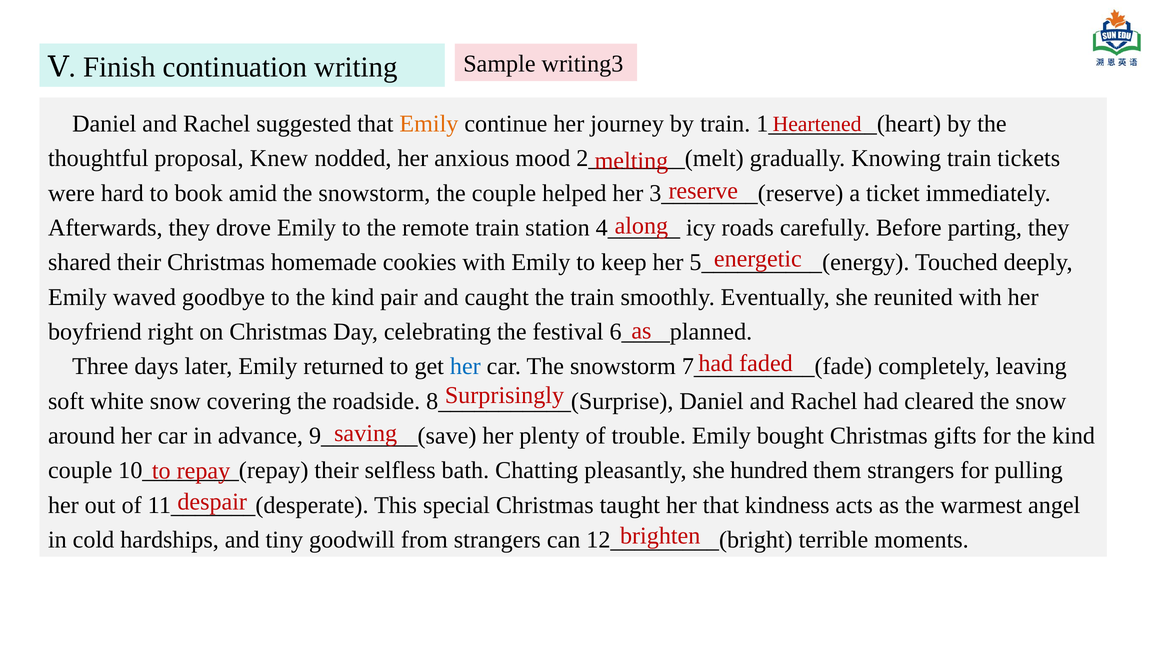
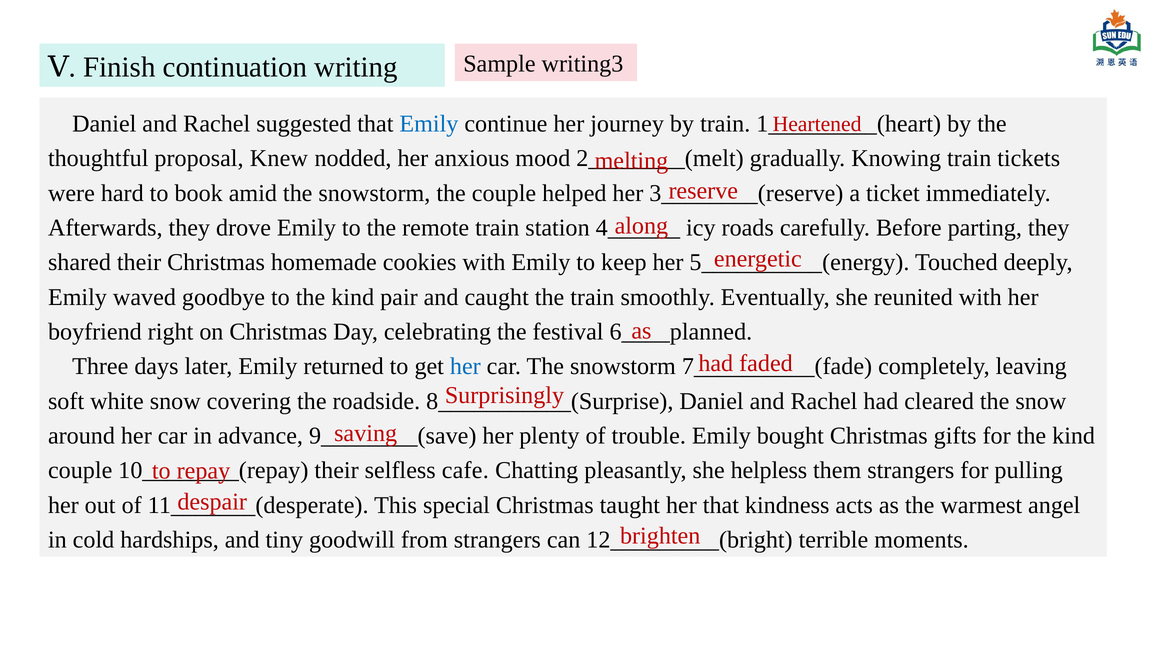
Emily colour: orange -> blue (429, 124)
bath: bath -> cafe (465, 471)
hundred: hundred -> helpless (769, 471)
